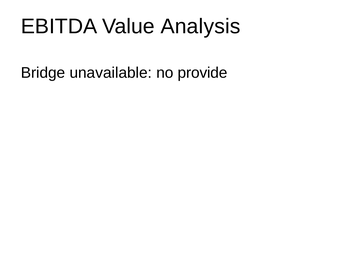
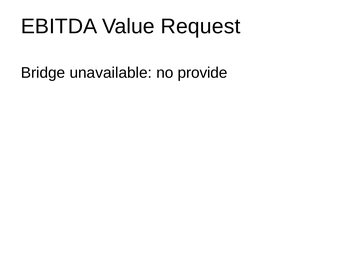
Analysis: Analysis -> Request (201, 26)
